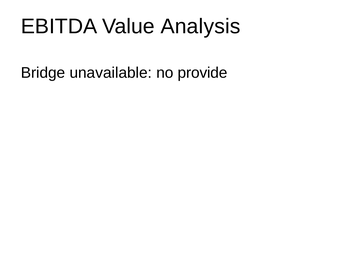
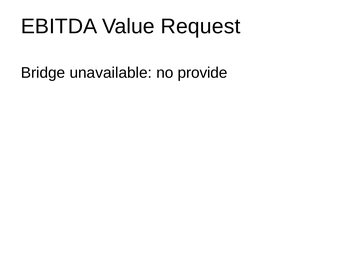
Analysis: Analysis -> Request (201, 26)
